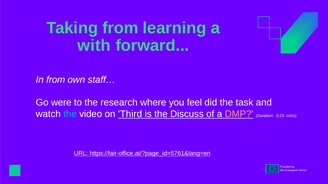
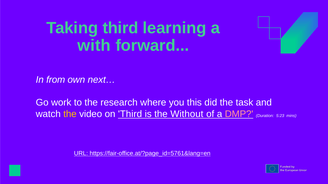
Taking from: from -> third (120, 28)
staff…: staff… -> next… (102, 80)
were: were -> work (61, 103)
feel: feel -> this (194, 103)
the colour: light blue -> yellow (70, 114)
Discuss: Discuss -> Without (187, 114)
